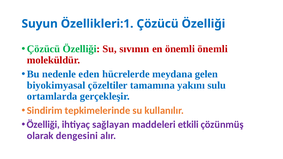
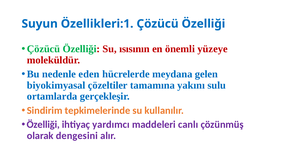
sıvının: sıvının -> ısısının (134, 49)
önemli önemli: önemli -> yüzeye (213, 49)
sağlayan: sağlayan -> yardımcı (111, 125)
etkili: etkili -> canlı (188, 125)
